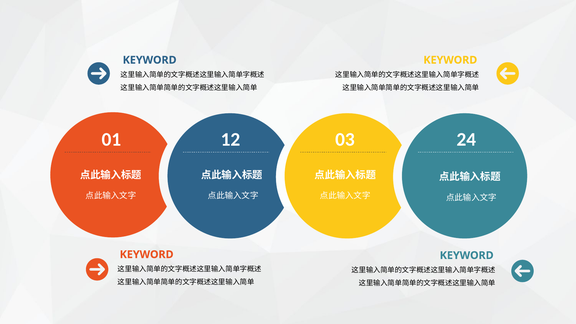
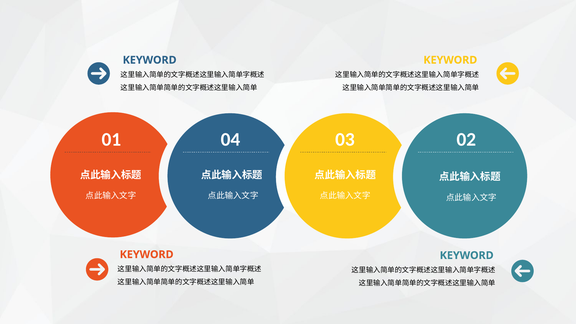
12: 12 -> 04 (230, 139)
24: 24 -> 02 (466, 139)
